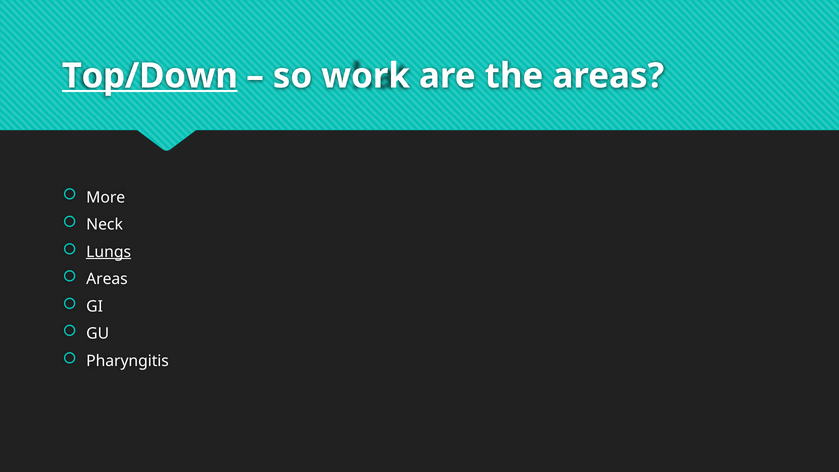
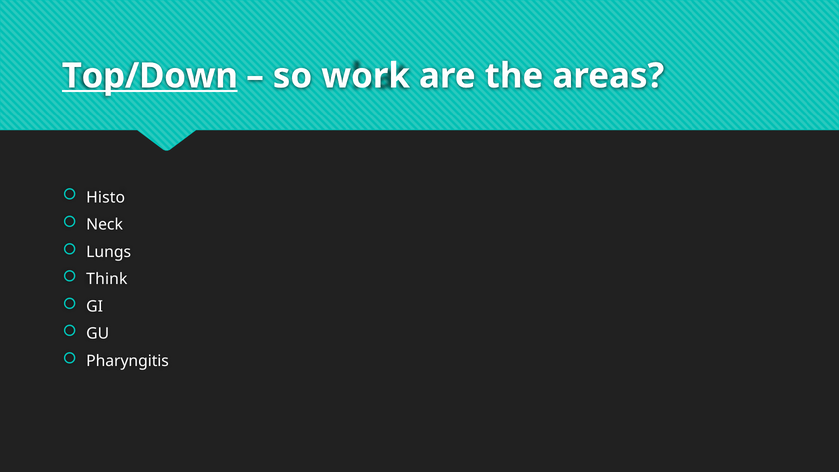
More: More -> Histo (106, 197)
Lungs underline: present -> none (109, 252)
Areas: Areas -> Think (107, 279)
